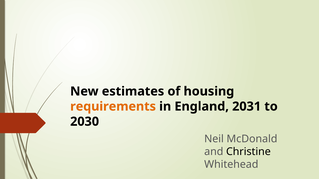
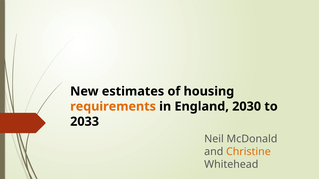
2031: 2031 -> 2030 (247, 107)
2030: 2030 -> 2033 (85, 122)
Christine colour: black -> orange (248, 152)
